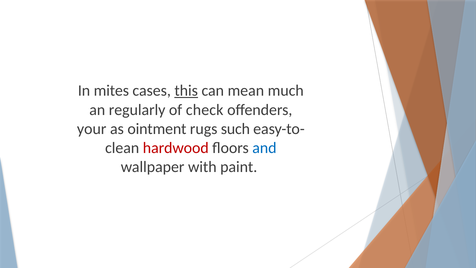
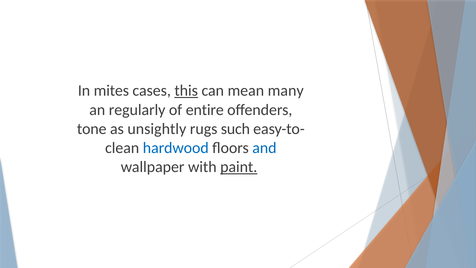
much: much -> many (286, 91)
check: check -> entire (205, 110)
your: your -> tone (92, 129)
ointment: ointment -> unsightly (157, 129)
hardwood colour: red -> blue (176, 148)
paint underline: none -> present (239, 167)
